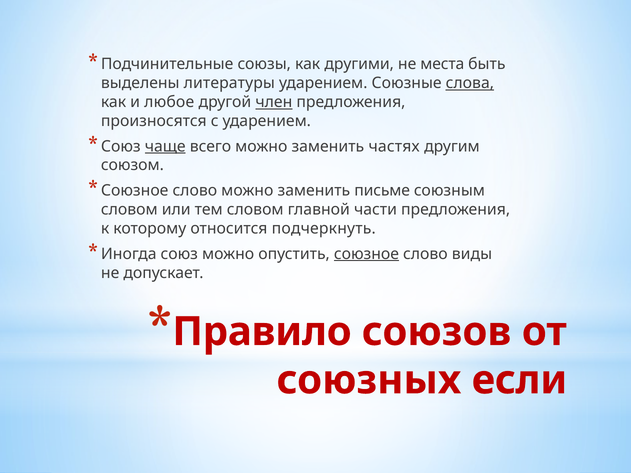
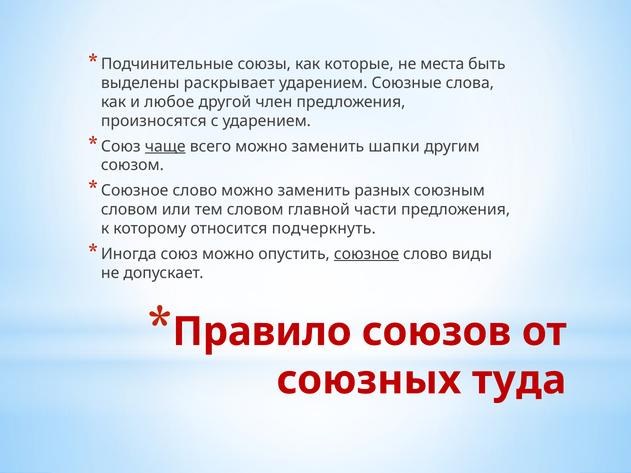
другими: другими -> которые (359, 64)
литературы: литературы -> раскрывает (229, 83)
слова underline: present -> none (470, 83)
член underline: present -> none (274, 102)
частях: частях -> шапки (394, 146)
письме: письме -> разных (382, 191)
если: если -> туда (519, 380)
